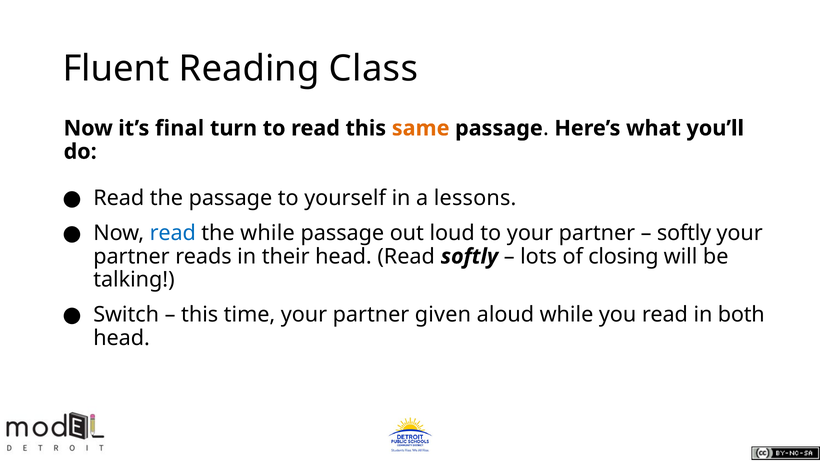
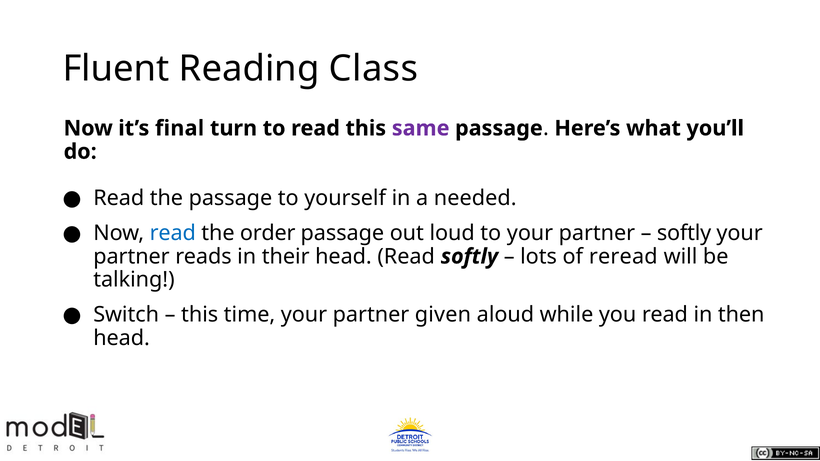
same colour: orange -> purple (421, 128)
lessons: lessons -> needed (475, 198)
the while: while -> order (268, 233)
closing: closing -> reread (623, 257)
both: both -> then (741, 315)
